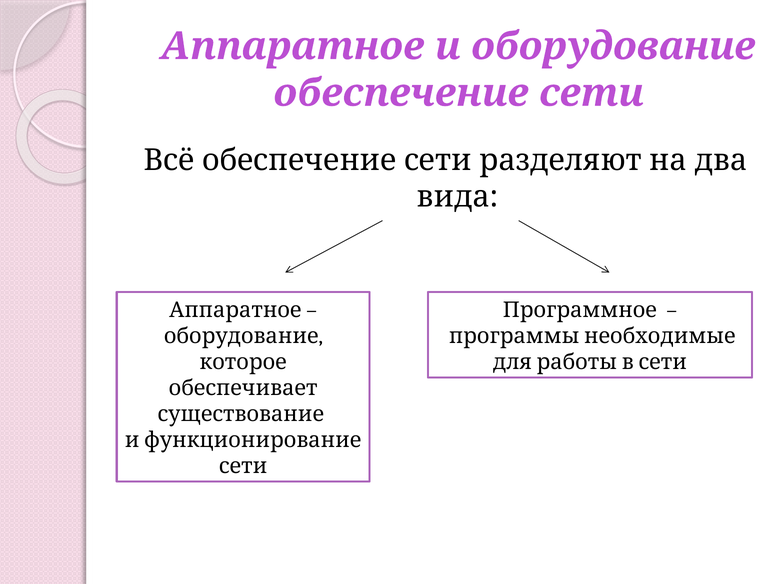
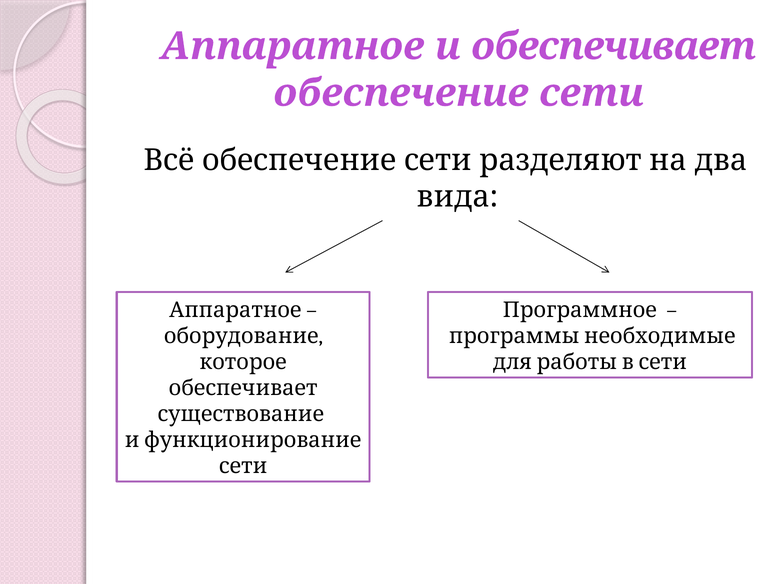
и оборудование: оборудование -> обеспечивает (614, 46)
